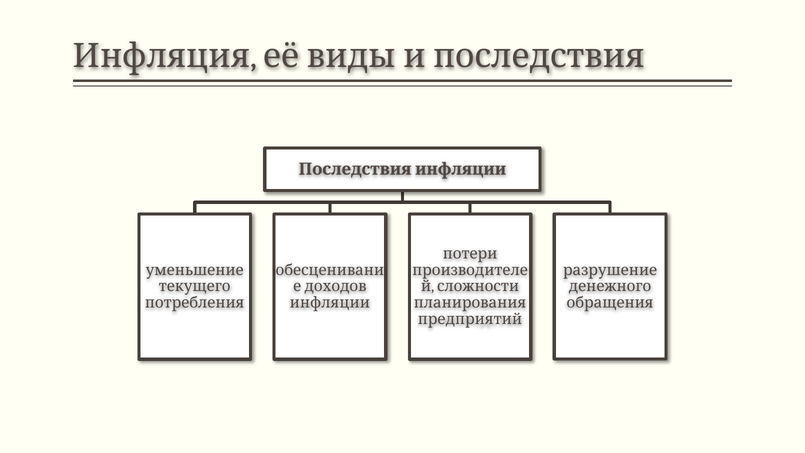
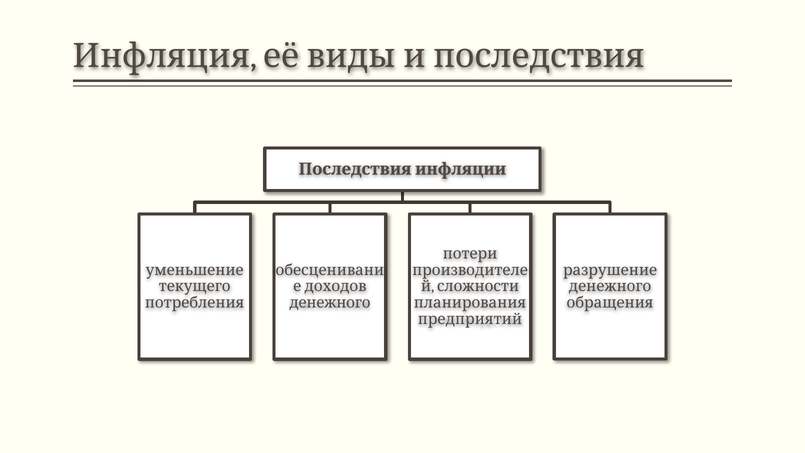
инфляции: инфляции -> денежного (330, 303)
